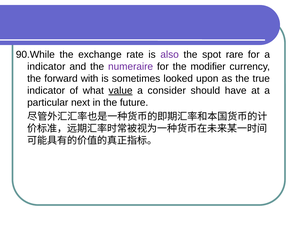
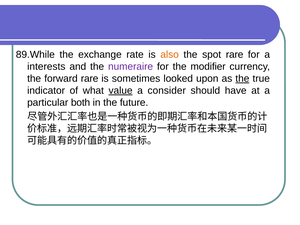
90.While: 90.While -> 89.While (35, 55)
also colour: purple -> orange (170, 55)
indicator: indicator -> interests (46, 67)
forward with: with -> rare (90, 79)
the underline: none -> present (242, 79)
next: next -> both (81, 103)
